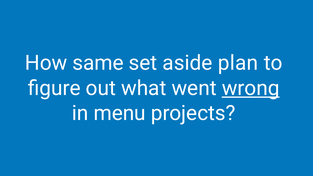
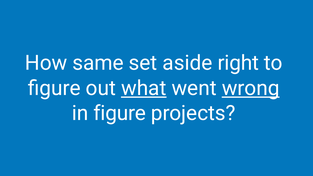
plan: plan -> right (238, 63)
what underline: none -> present (144, 88)
in menu: menu -> figure (120, 113)
